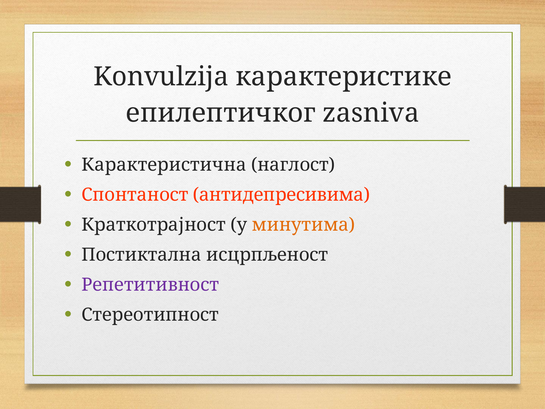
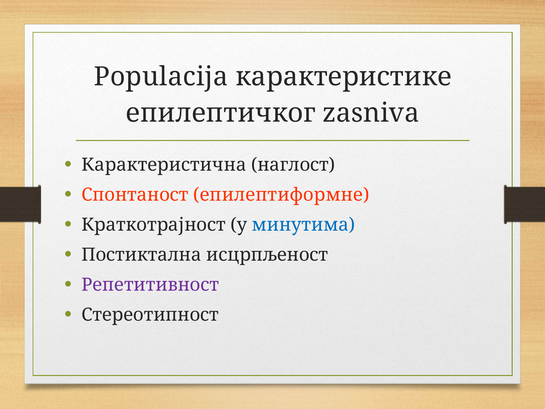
Konvulzija: Konvulzija -> Populacija (161, 77)
антидепресивима: антидепресивима -> епилептиформне (281, 195)
минутима colour: orange -> blue (303, 225)
